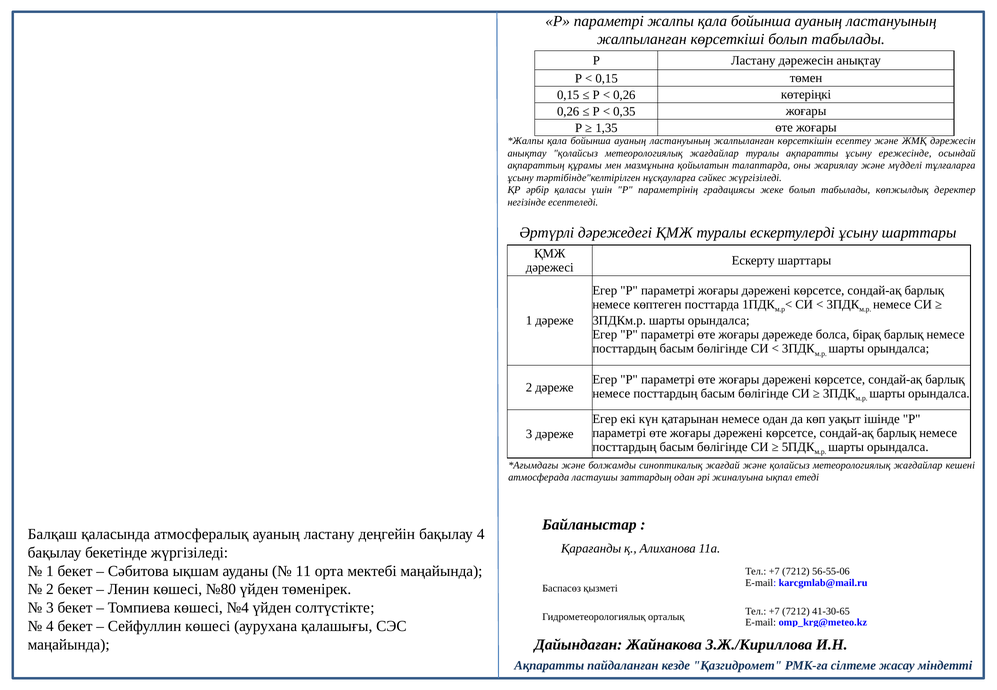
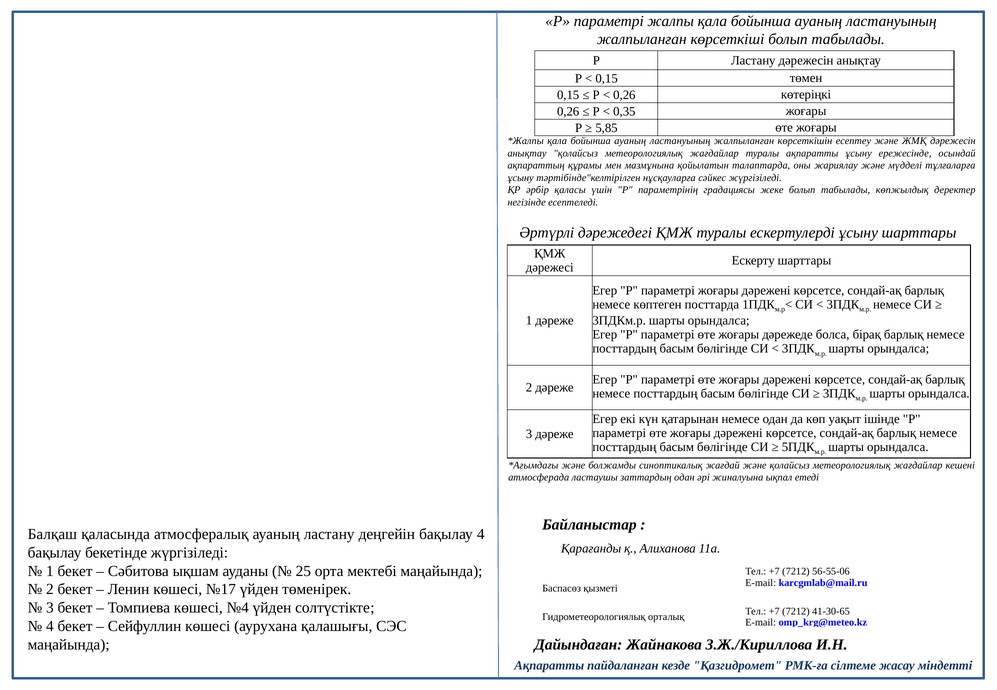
1,35: 1,35 -> 5,85 (607, 128)
11: 11 -> 25 (303, 571)
№80: №80 -> №17 (221, 590)
